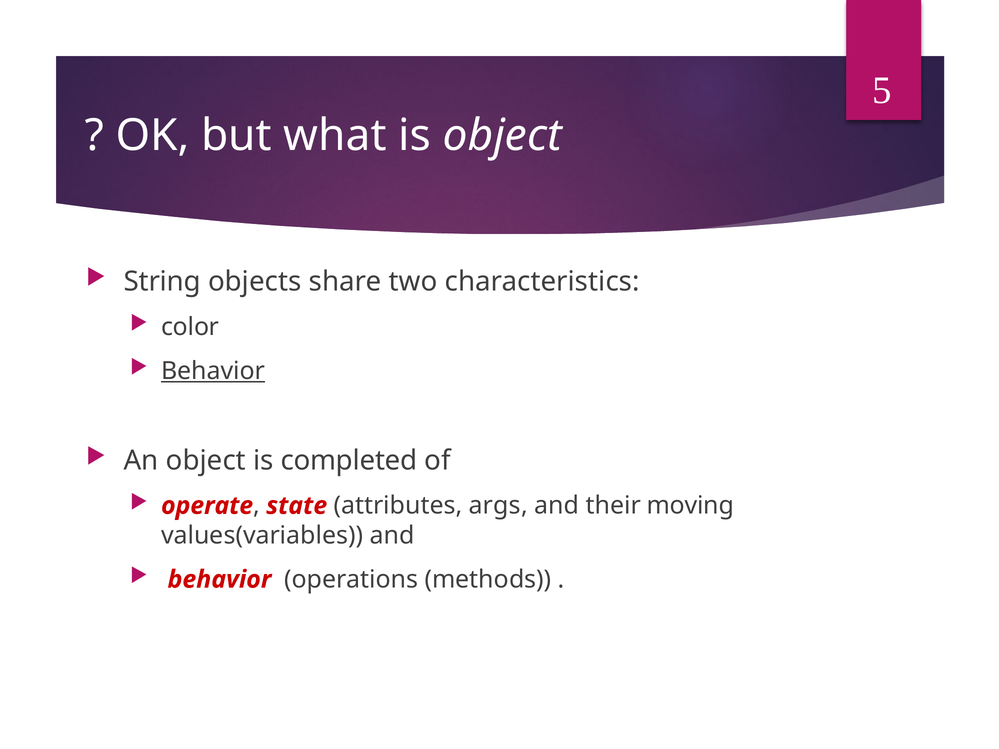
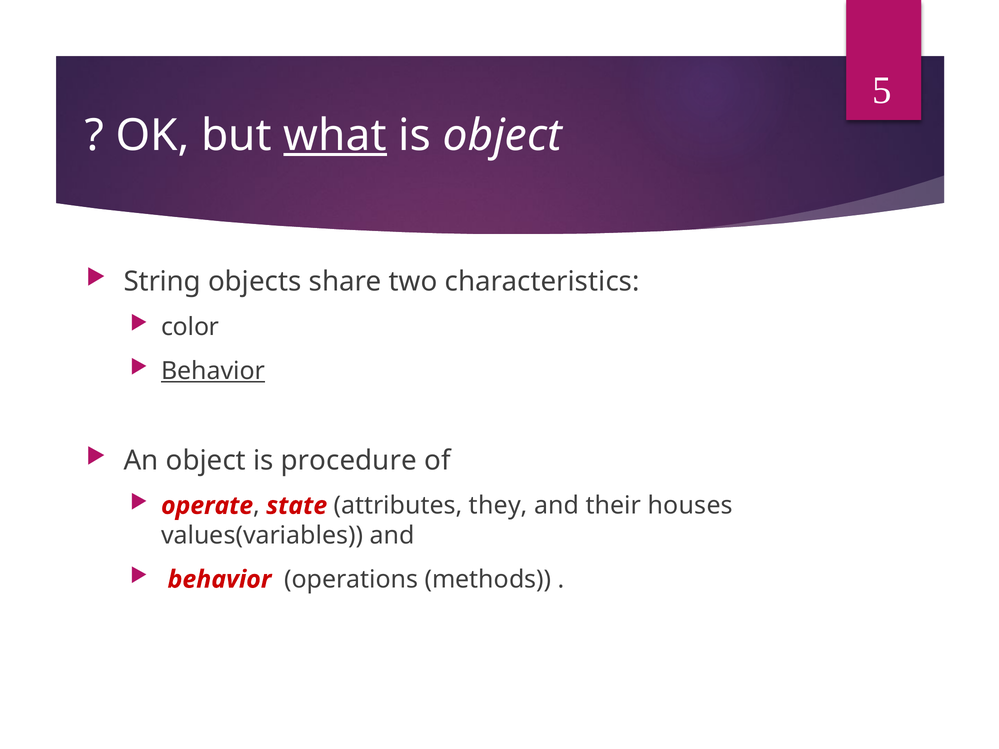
what underline: none -> present (335, 135)
completed: completed -> procedure (349, 461)
args: args -> they (498, 506)
moving: moving -> houses (690, 506)
